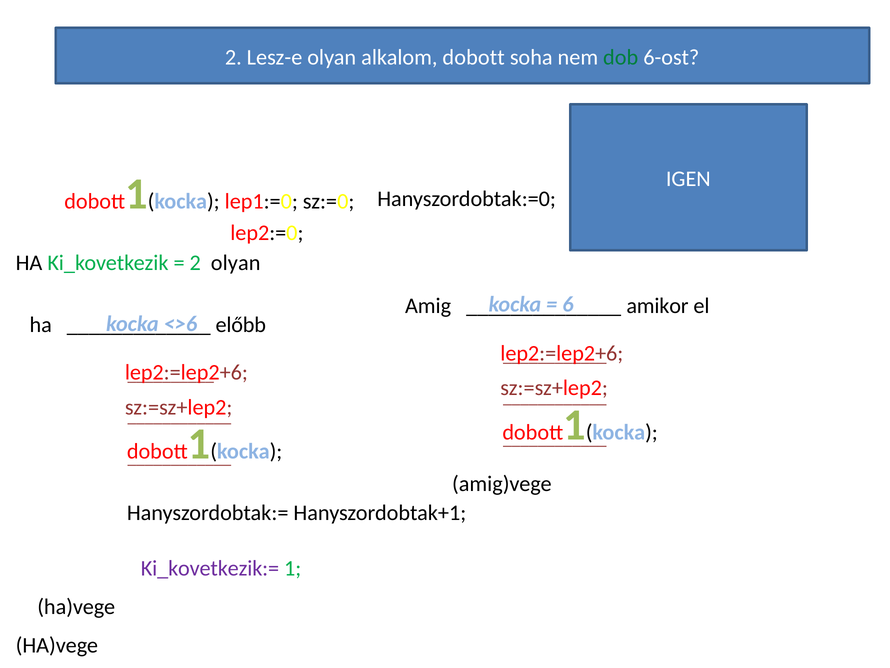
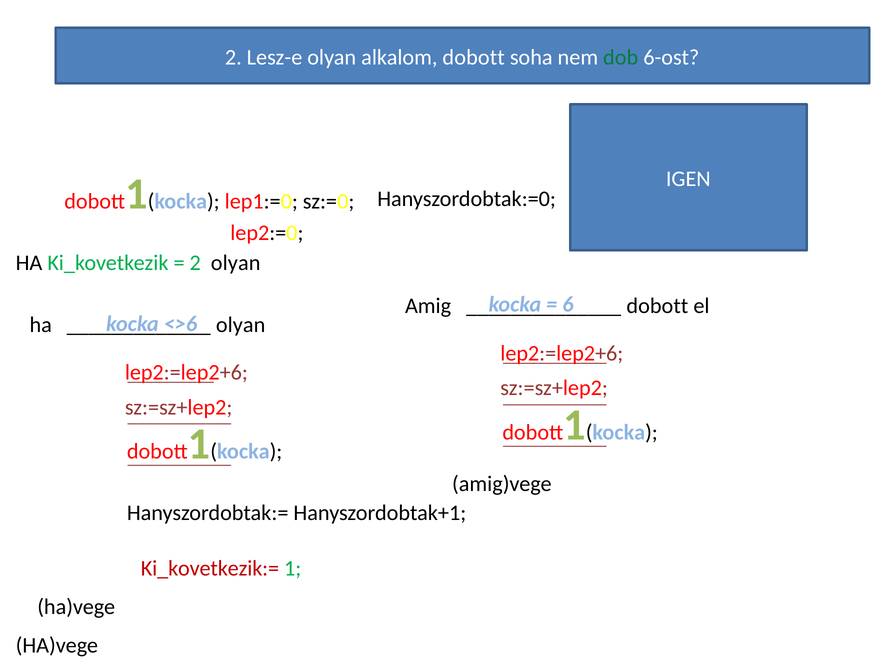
amikor: amikor -> dobott (657, 306)
előbb: előbb -> olyan (241, 325)
Ki_kovetkezik:= colour: purple -> red (210, 568)
